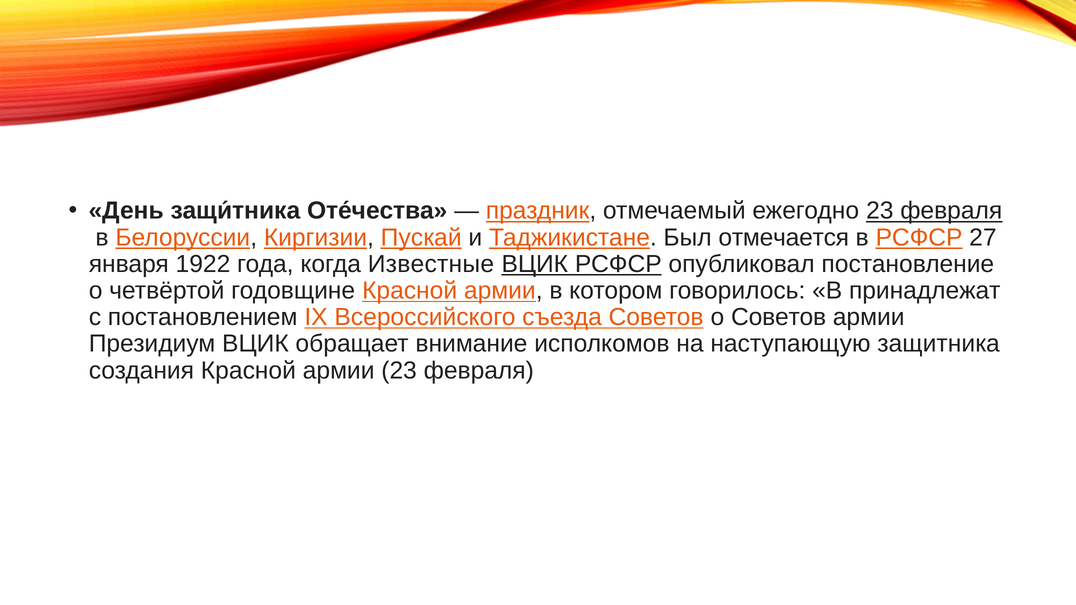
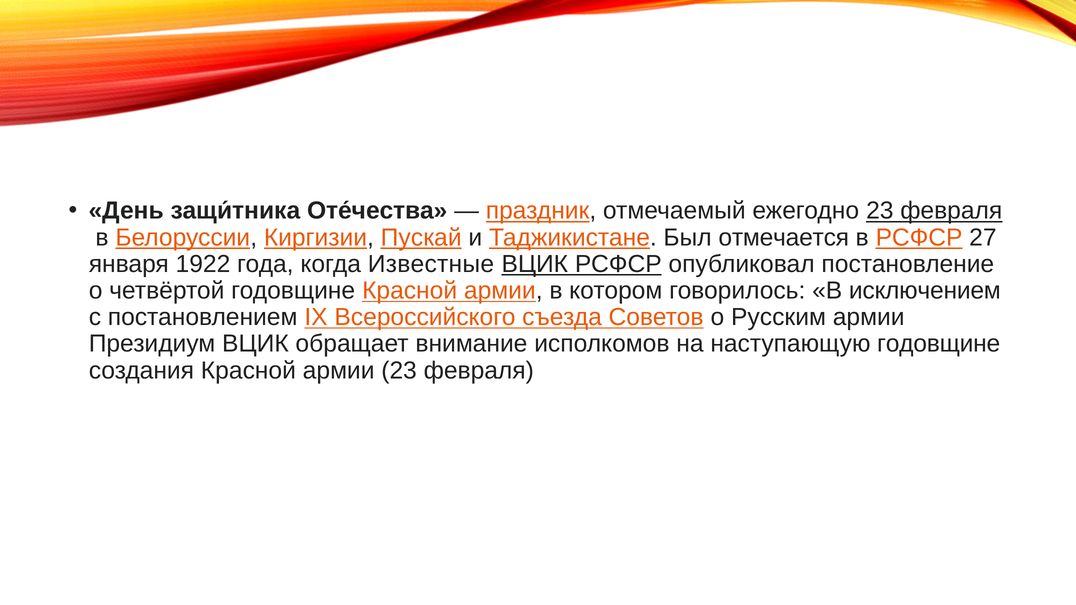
принадлежат: принадлежат -> исключением (925, 291)
о Советов: Советов -> Русским (779, 317)
наступающую защитника: защитника -> годовщине (939, 344)
